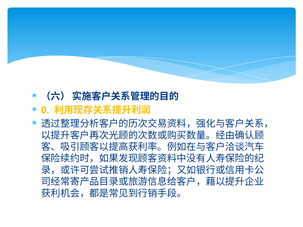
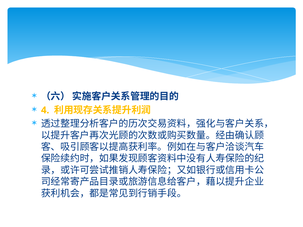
0: 0 -> 4 (45, 110)
